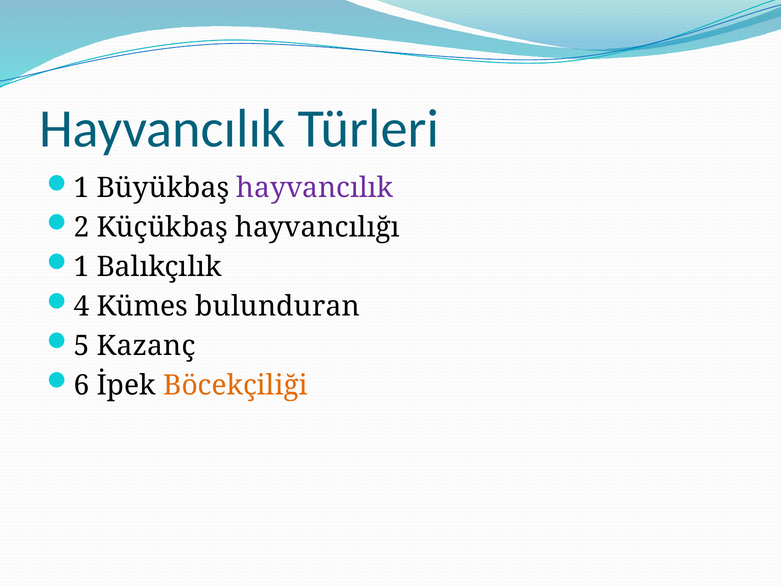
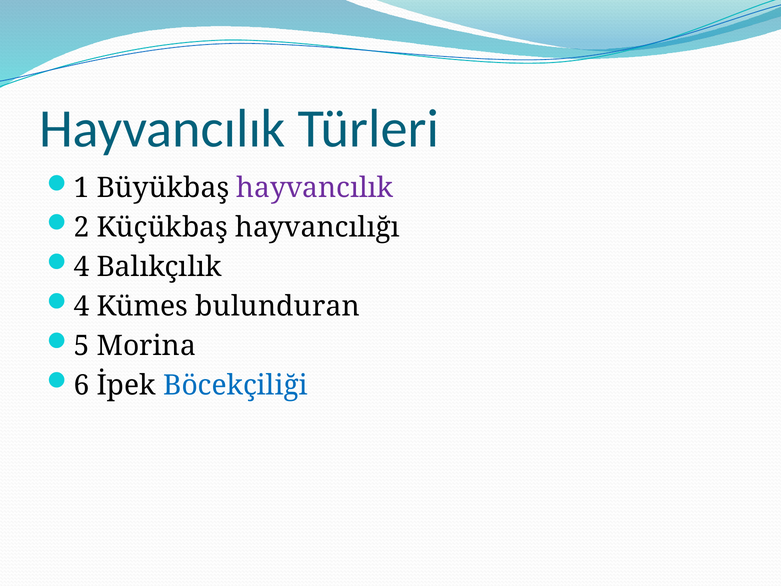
1: 1 -> 4 (81, 267)
Kazanç: Kazanç -> Morina (146, 346)
Böcekçiliği colour: orange -> blue (236, 385)
